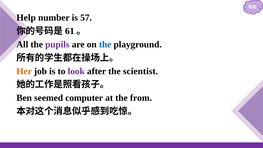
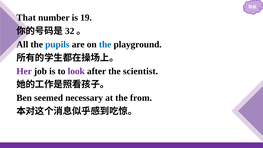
Help: Help -> That (26, 18)
57: 57 -> 19 (86, 18)
61: 61 -> 32 (70, 31)
pupils colour: purple -> blue (57, 44)
Her colour: orange -> purple (24, 71)
computer: computer -> necessary (84, 98)
